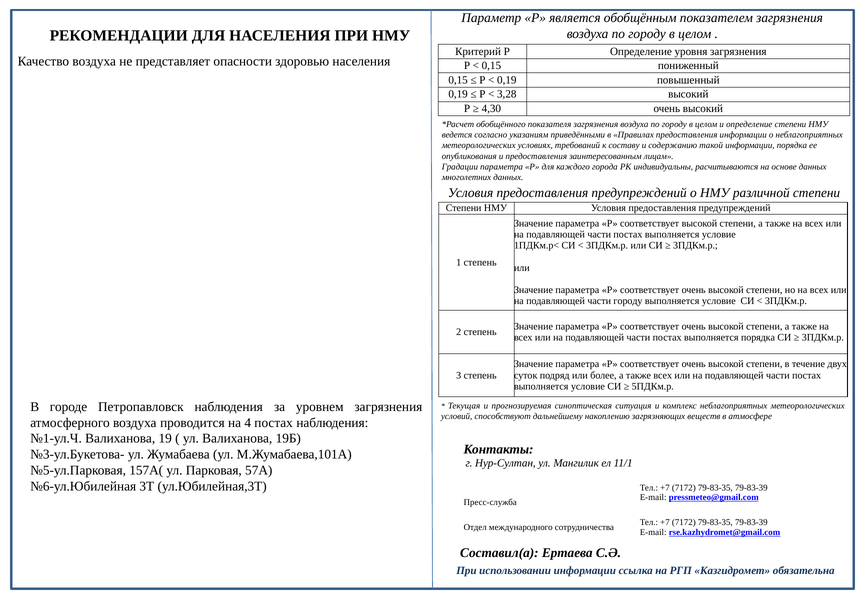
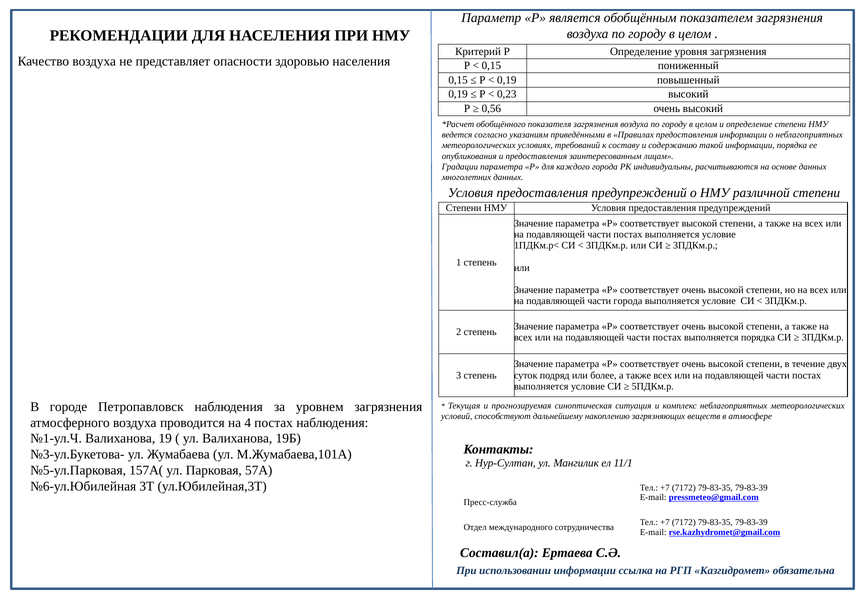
3,28: 3,28 -> 0,23 (507, 94)
4,30: 4,30 -> 0,56 (491, 109)
части городу: городу -> города (628, 301)
